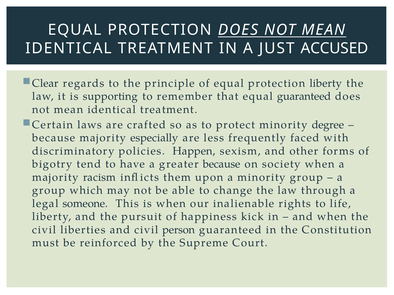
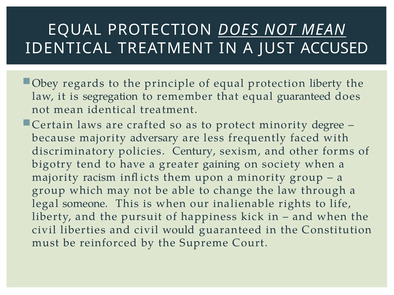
Clear: Clear -> Obey (45, 83)
supporting: supporting -> segregation (110, 97)
especially: especially -> adversary (154, 138)
Happen: Happen -> Century (194, 151)
greater because: because -> gaining (222, 164)
person: person -> would (179, 230)
